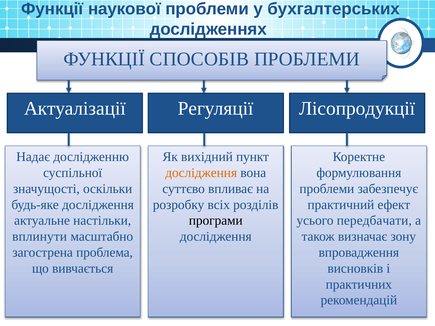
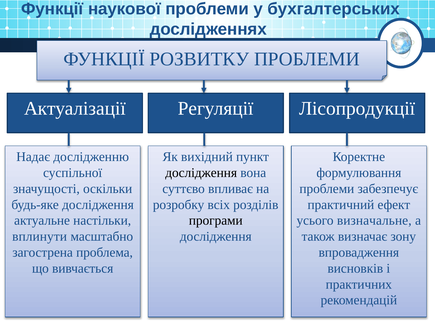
СПОСОБІВ: СПОСОБІВ -> РОЗВИТКУ (199, 59)
дослідження colour: orange -> black (201, 173)
передбачати: передбачати -> визначальне (374, 221)
